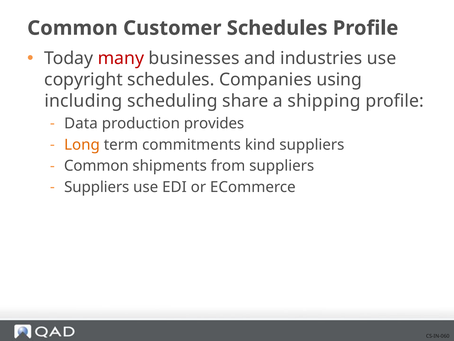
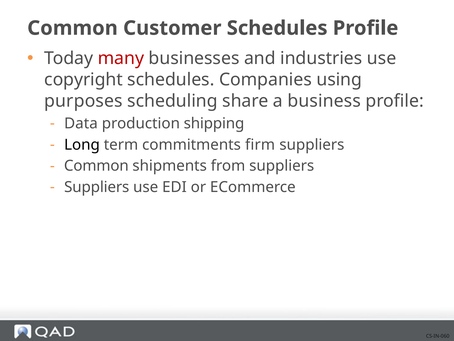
including: including -> purposes (83, 101)
shipping: shipping -> business (324, 101)
provides: provides -> shipping (214, 123)
Long colour: orange -> black (82, 145)
kind: kind -> firm (260, 145)
